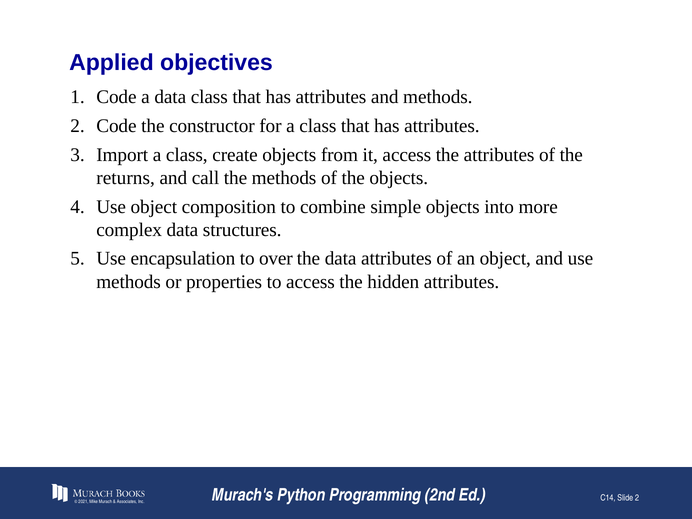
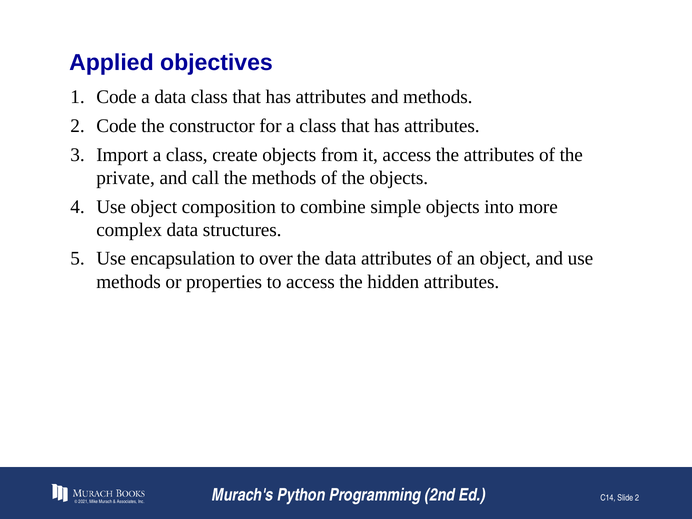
returns: returns -> private (126, 178)
